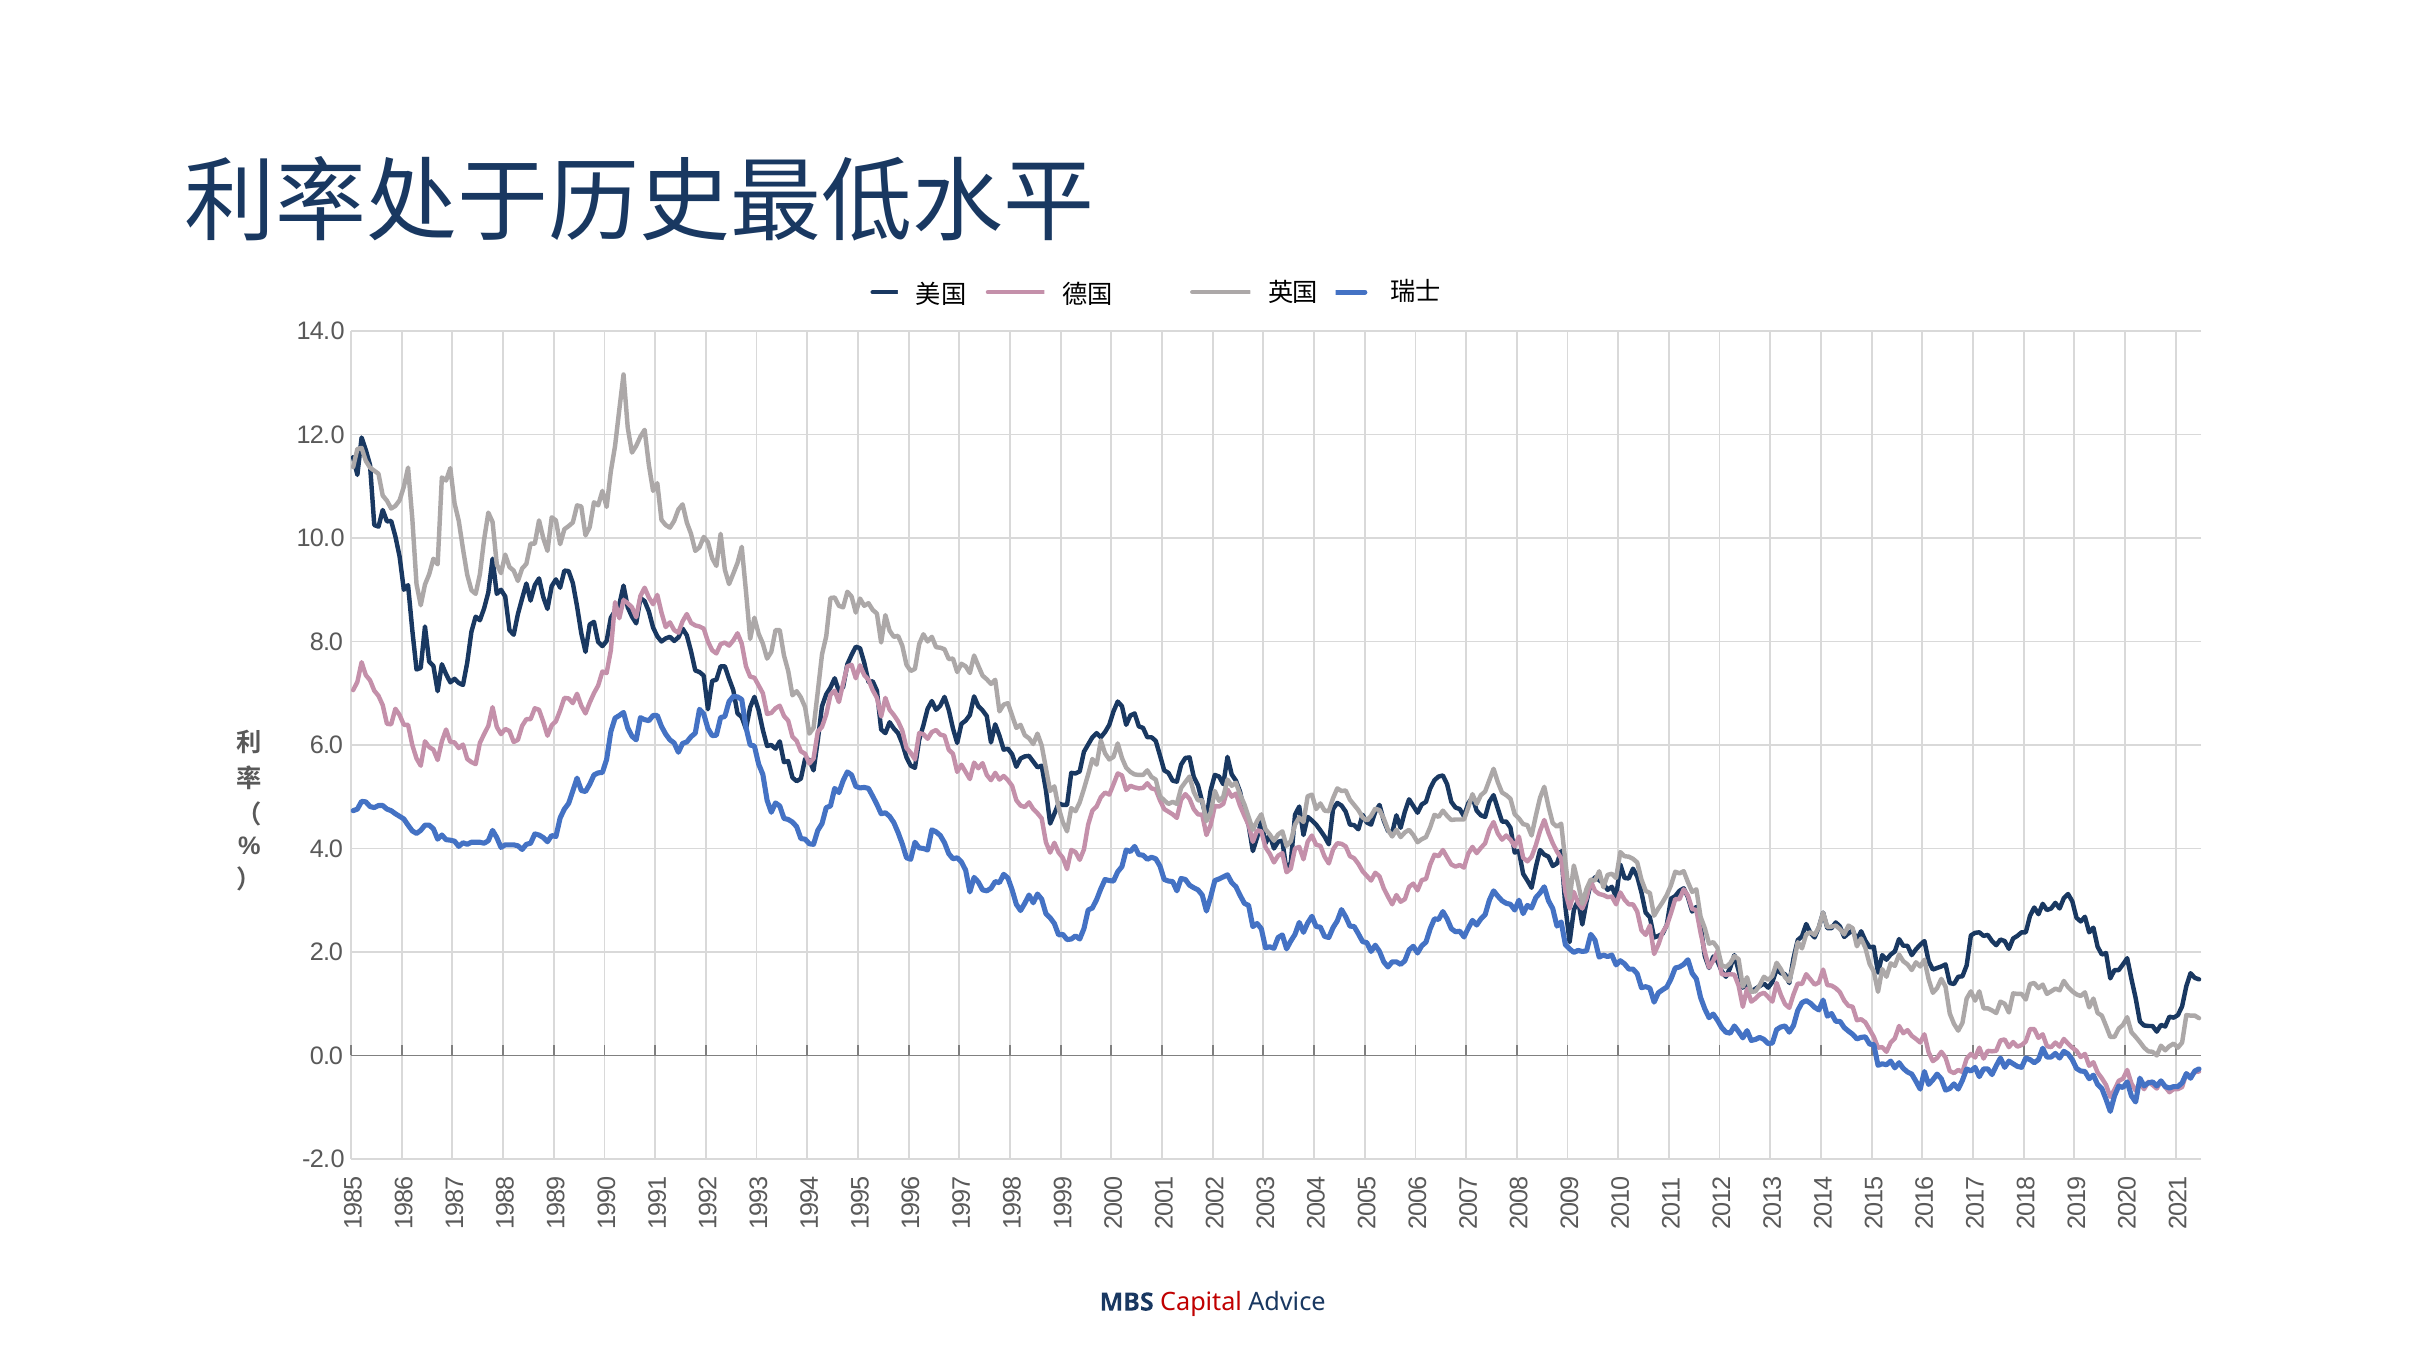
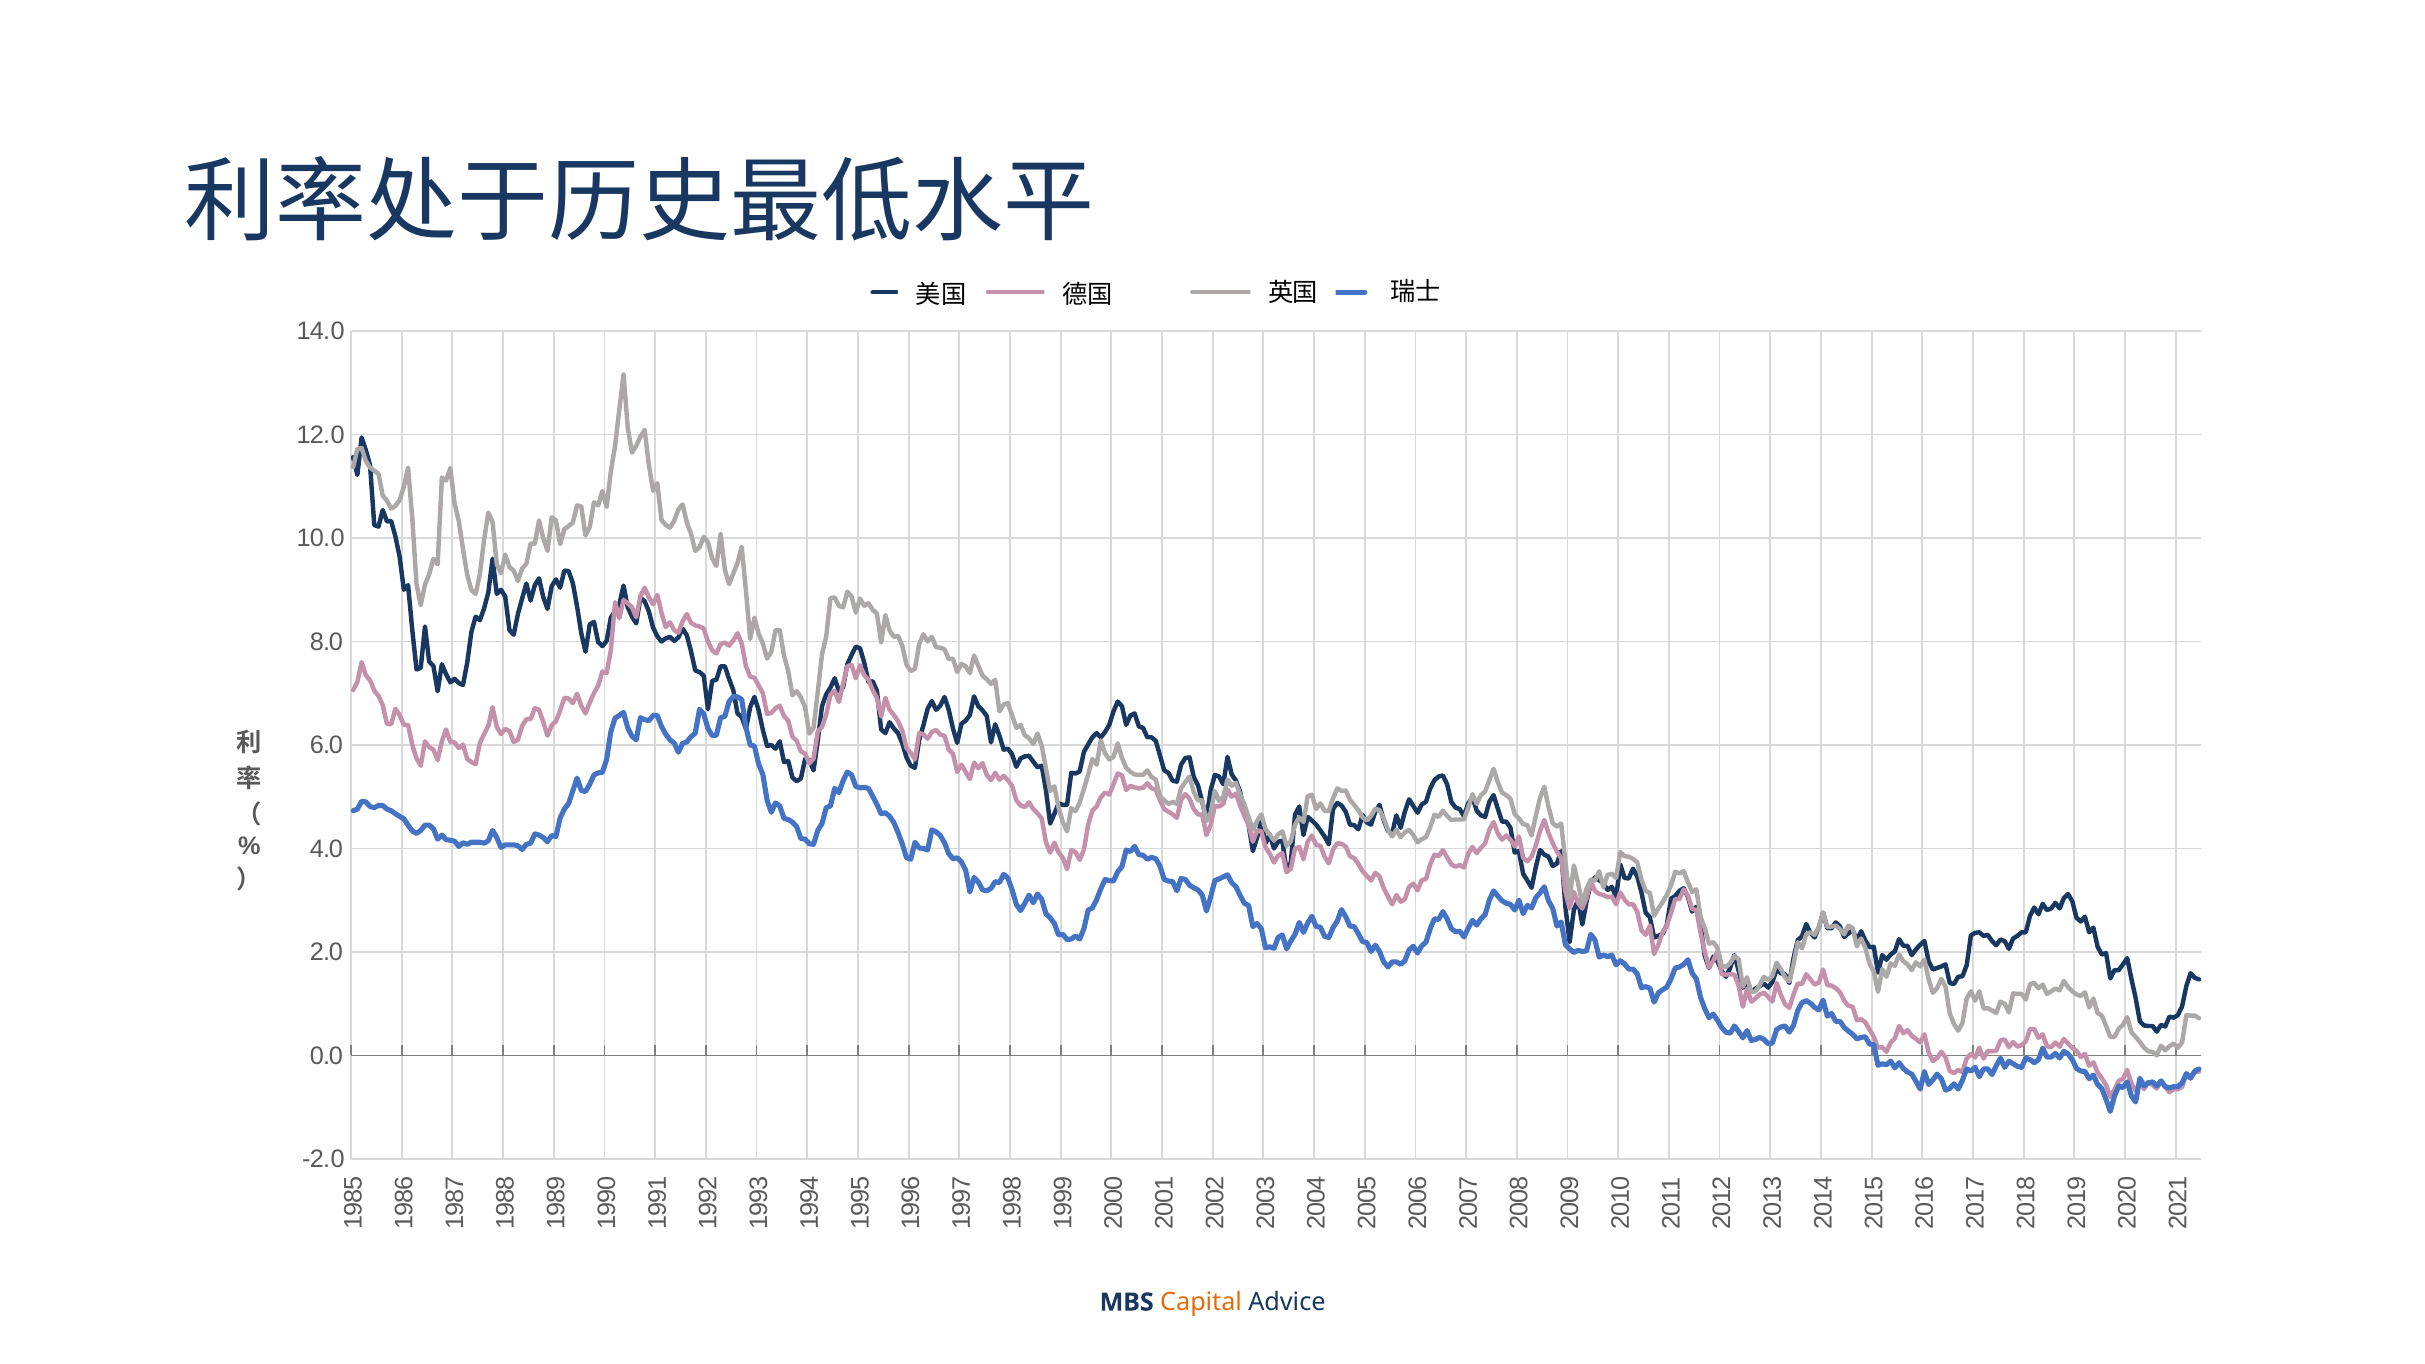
Capital colour: red -> orange (1201, 1302)
